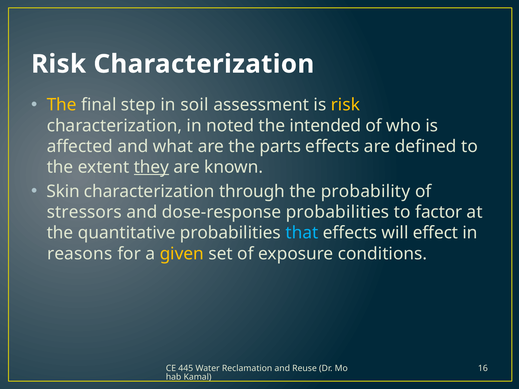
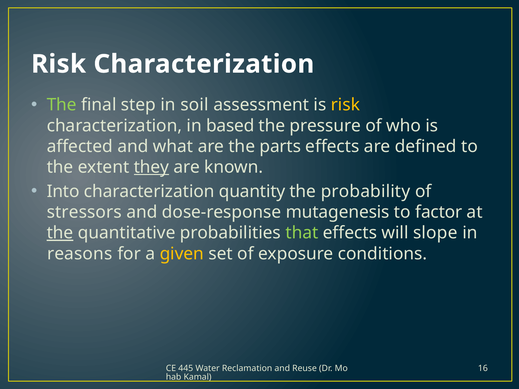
The colour: yellow -> light green (62, 105)
noted: noted -> based (230, 126)
intended: intended -> pressure (325, 126)
Skin: Skin -> Into (63, 192)
through: through -> quantity (252, 192)
dose-response probabilities: probabilities -> mutagenesis (338, 212)
the underline: none -> present (60, 233)
that colour: light blue -> light green (302, 233)
effect: effect -> slope (435, 233)
